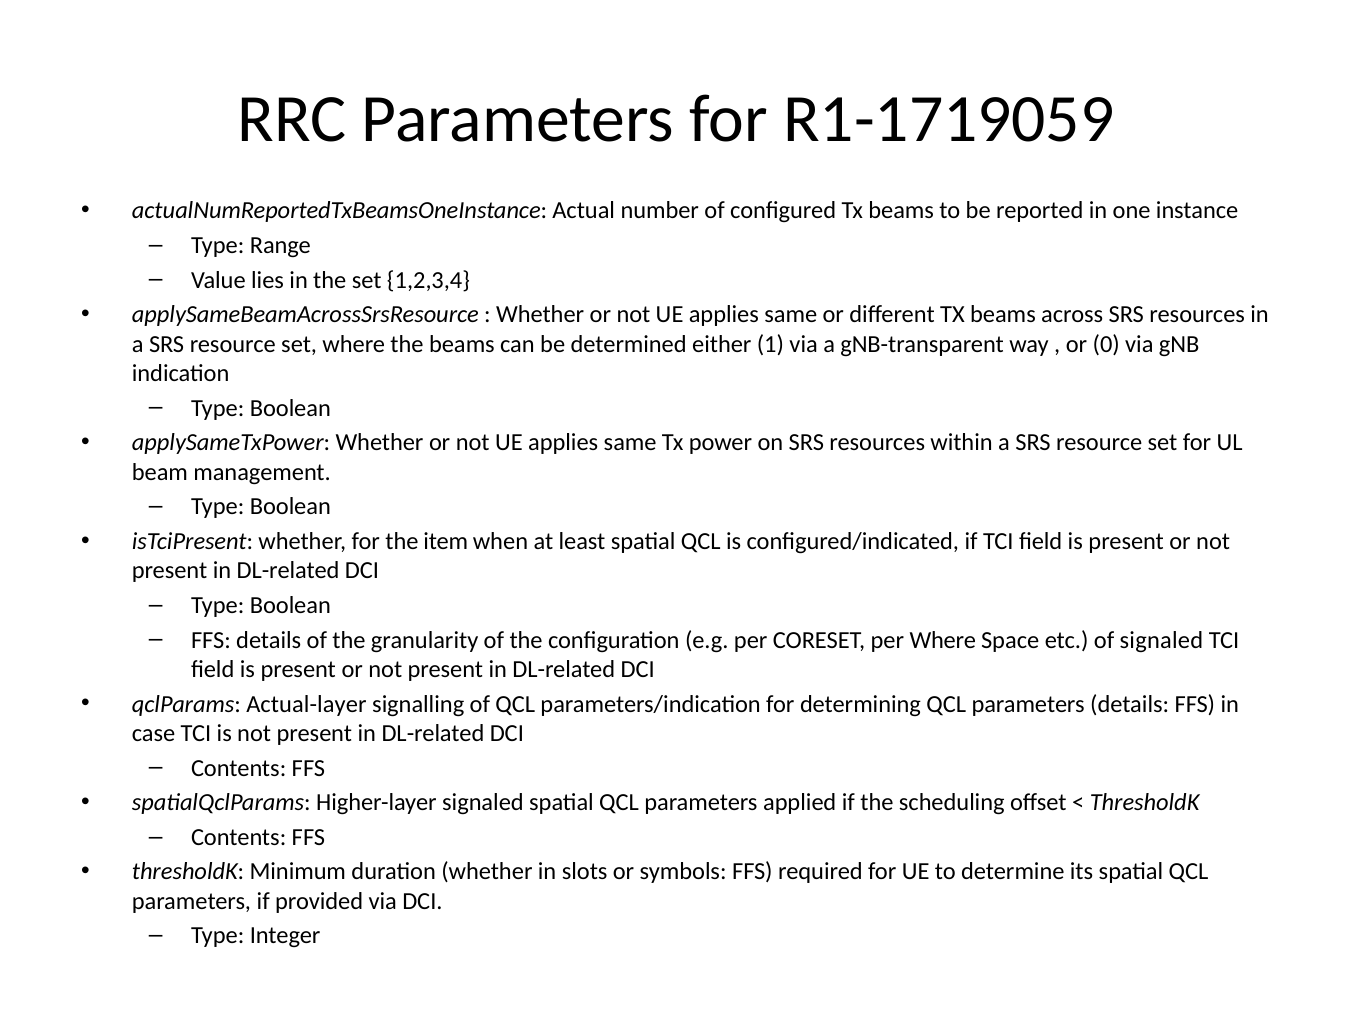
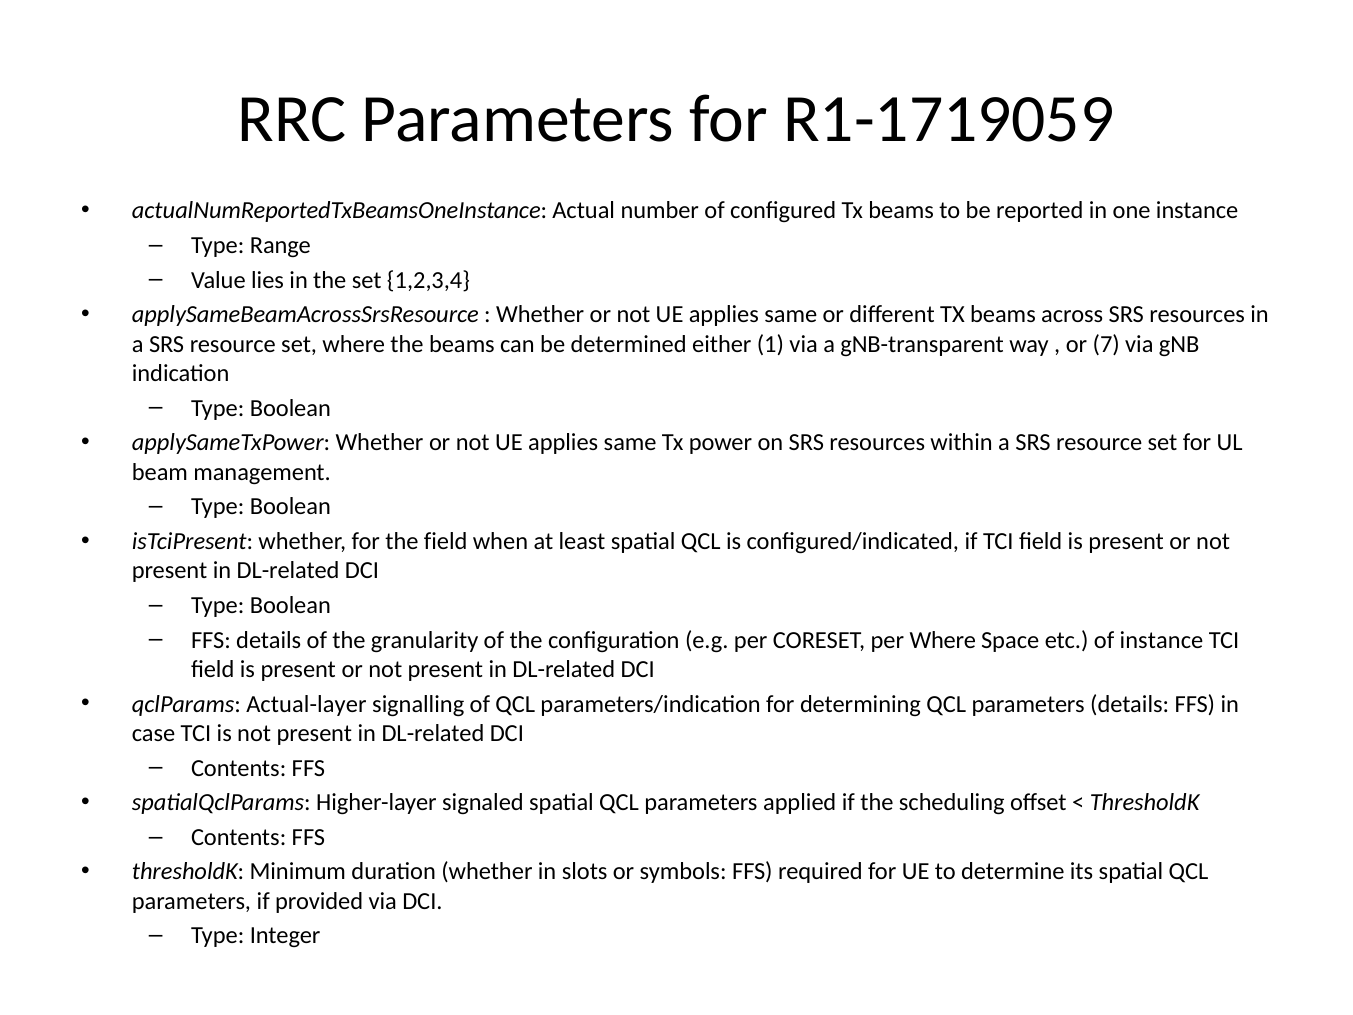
0: 0 -> 7 (1106, 344)
the item: item -> field (446, 541)
of signaled: signaled -> instance (1161, 640)
